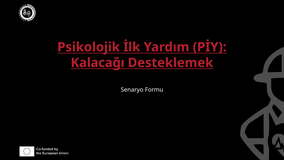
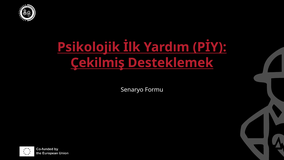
Kalacağı: Kalacağı -> Çekilmiş (98, 63)
